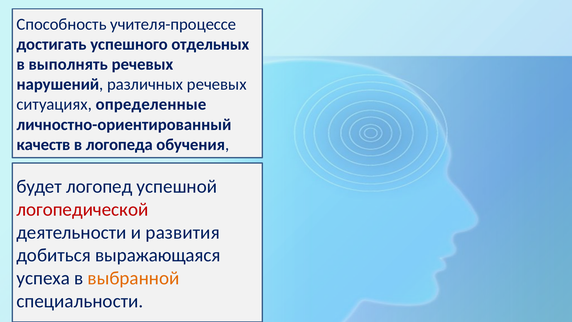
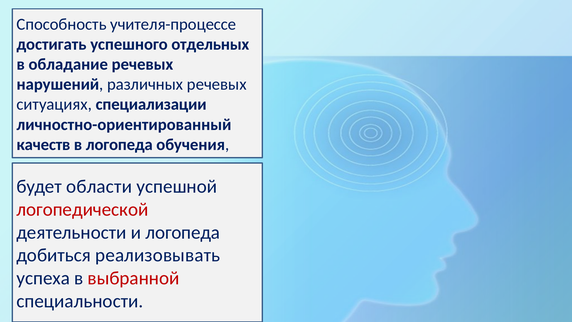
выполнять: выполнять -> обладание (68, 64)
определенные: определенные -> специализации (151, 104)
логопед: логопед -> области (99, 186)
и развития: развития -> логопеда (183, 232)
выражающаяся: выражающаяся -> реализовывать (158, 255)
выбранной colour: orange -> red (134, 278)
